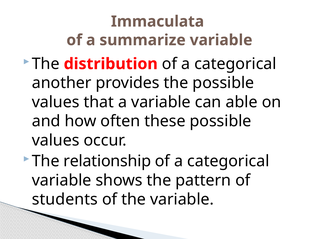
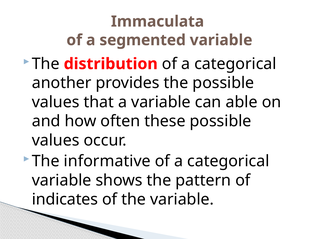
summarize: summarize -> segmented (143, 40)
relationship: relationship -> informative (107, 161)
students: students -> indicates (65, 200)
